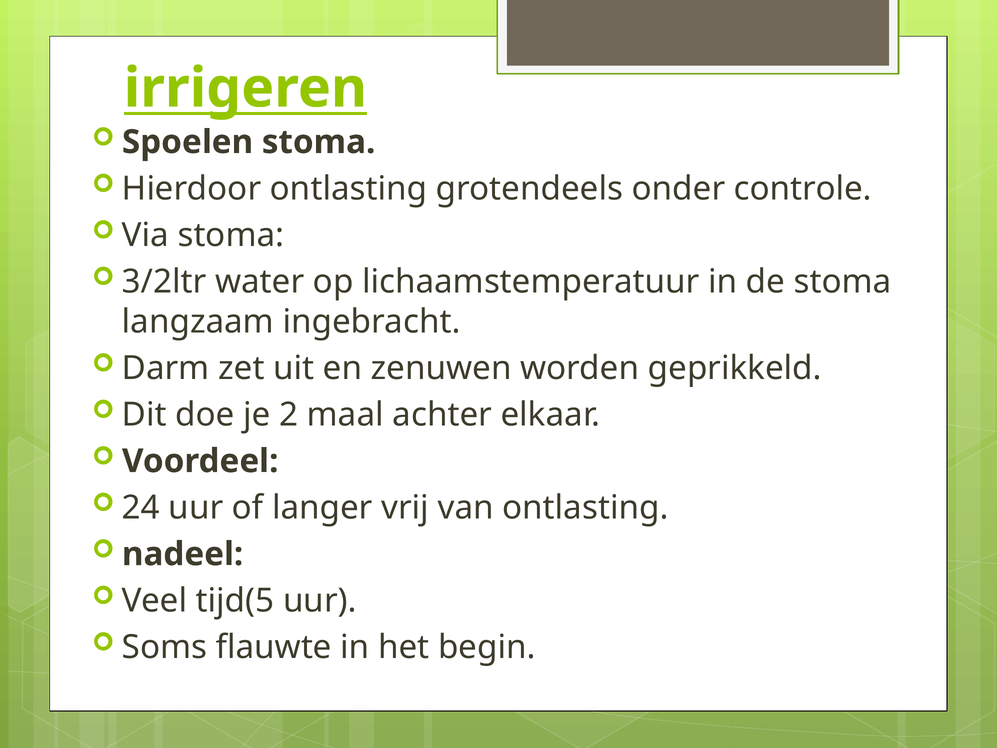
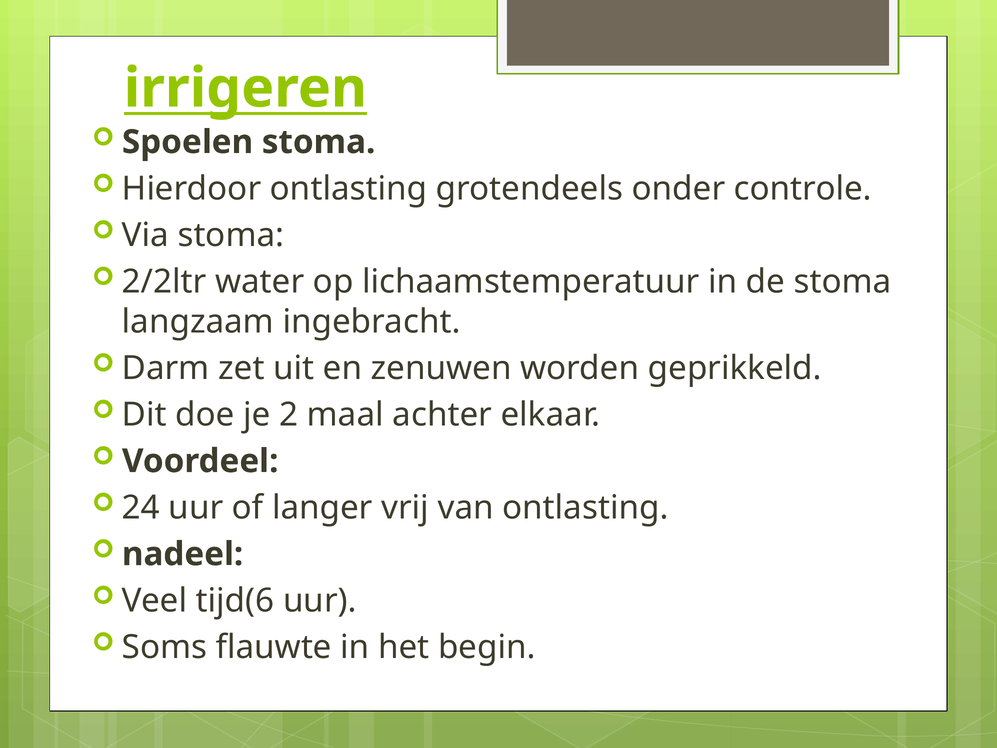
3/2ltr: 3/2ltr -> 2/2ltr (164, 282)
tijd(5: tijd(5 -> tijd(6 (235, 601)
